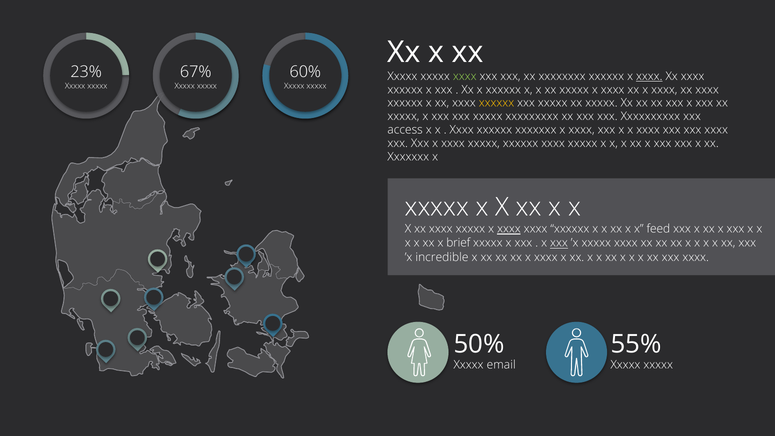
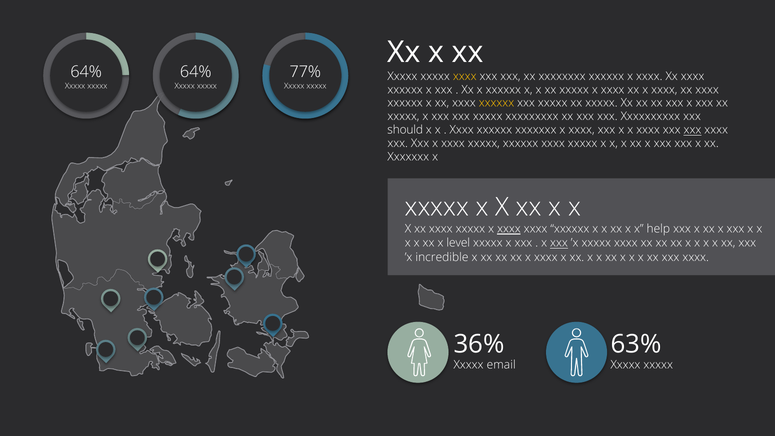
23%: 23% -> 64% (86, 72)
67%: 67% -> 64% (196, 72)
60%: 60% -> 77% (305, 72)
xxxx colour: light green -> yellow (465, 76)
xxxx underline: present -> none (649, 76)
access: access -> should (405, 130)
xxx underline: none -> present (692, 130)
feed: feed -> help (658, 229)
brief: brief -> level (458, 243)
50%: 50% -> 36% (479, 344)
55%: 55% -> 63% (636, 344)
